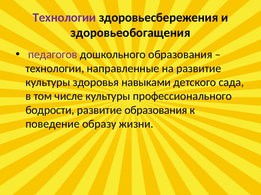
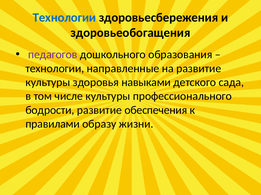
Технологии colour: purple -> blue (64, 18)
развитие образования: образования -> обеспечения (156, 110)
поведение: поведение -> правилами (53, 124)
